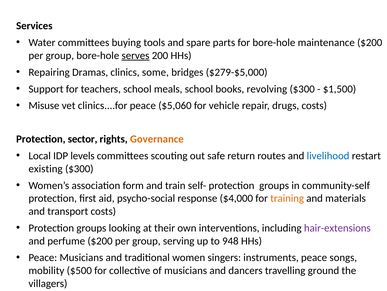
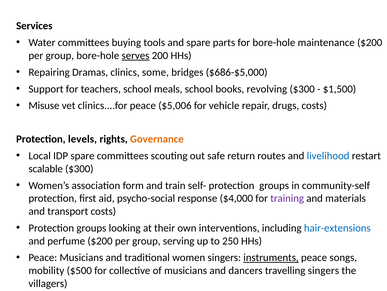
$279-$5,000: $279-$5,000 -> $686-$5,000 (237, 72)
$5,060: $5,060 -> $5,006 (175, 105)
sector: sector -> levels (82, 139)
IDP levels: levels -> spare (83, 155)
existing: existing -> scalable (46, 168)
training colour: orange -> purple (287, 198)
hair-extensions colour: purple -> blue (337, 227)
948: 948 -> 250 (230, 240)
instruments underline: none -> present (271, 257)
travelling ground: ground -> singers (323, 270)
